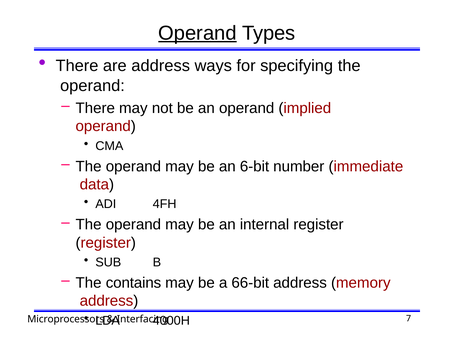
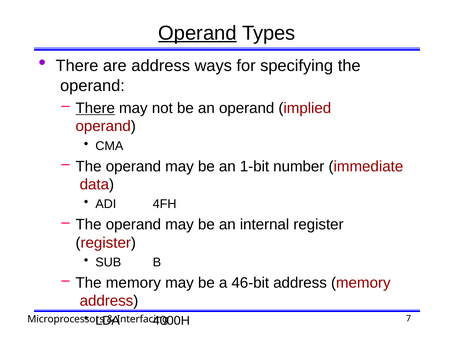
There underline: none -> present (95, 108)
6-bit: 6-bit -> 1-bit (254, 166)
The contains: contains -> memory (133, 282)
66-bit: 66-bit -> 46-bit (250, 282)
